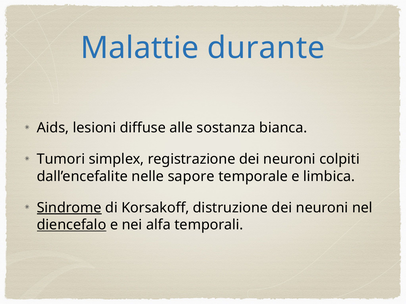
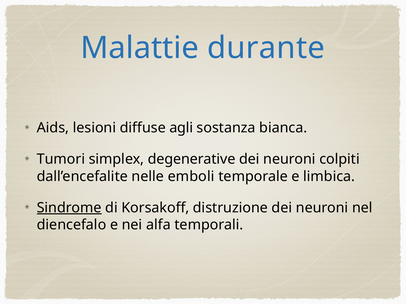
alle: alle -> agli (181, 128)
registrazione: registrazione -> degenerative (192, 160)
sapore: sapore -> emboli (191, 177)
diencefalo underline: present -> none (72, 225)
